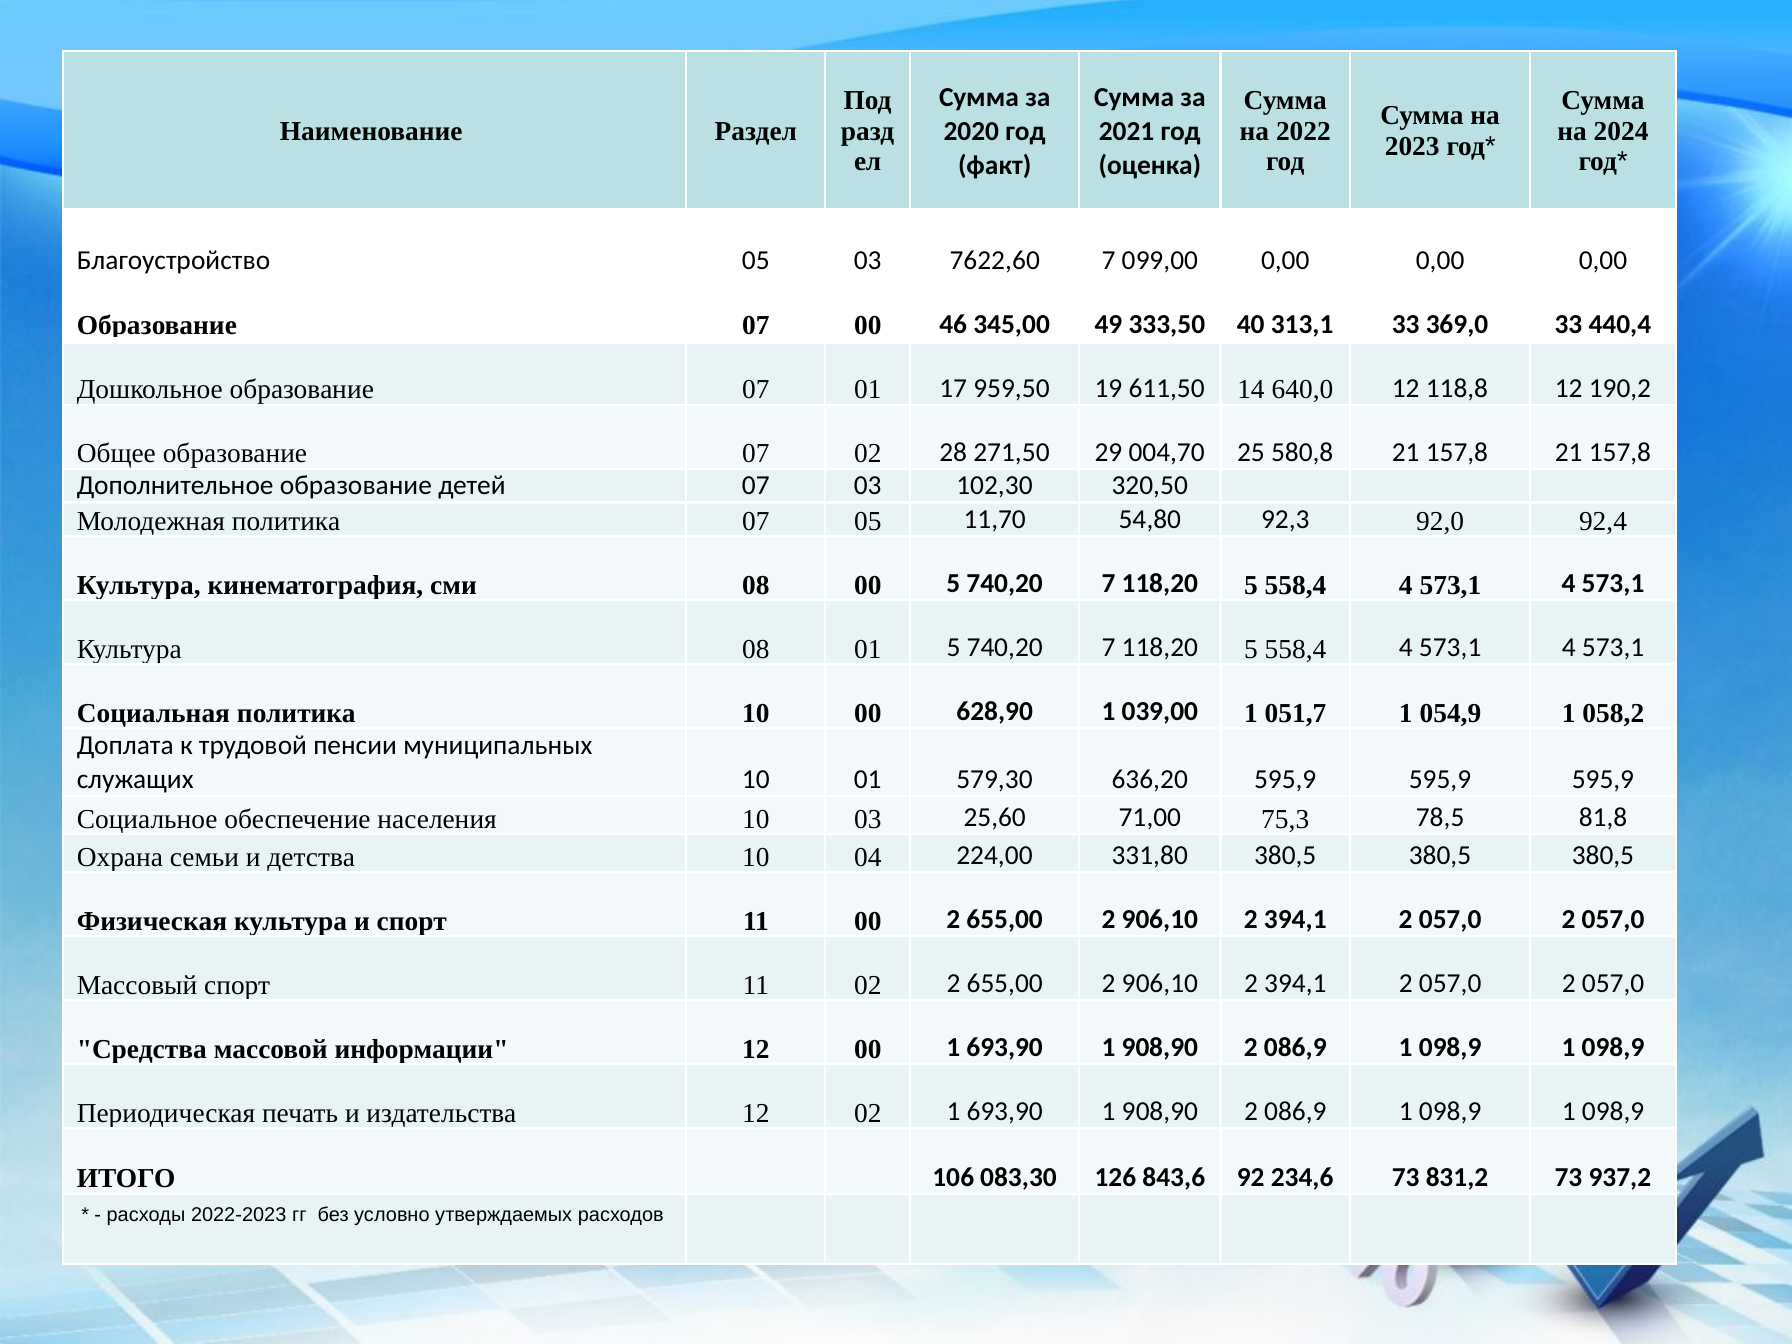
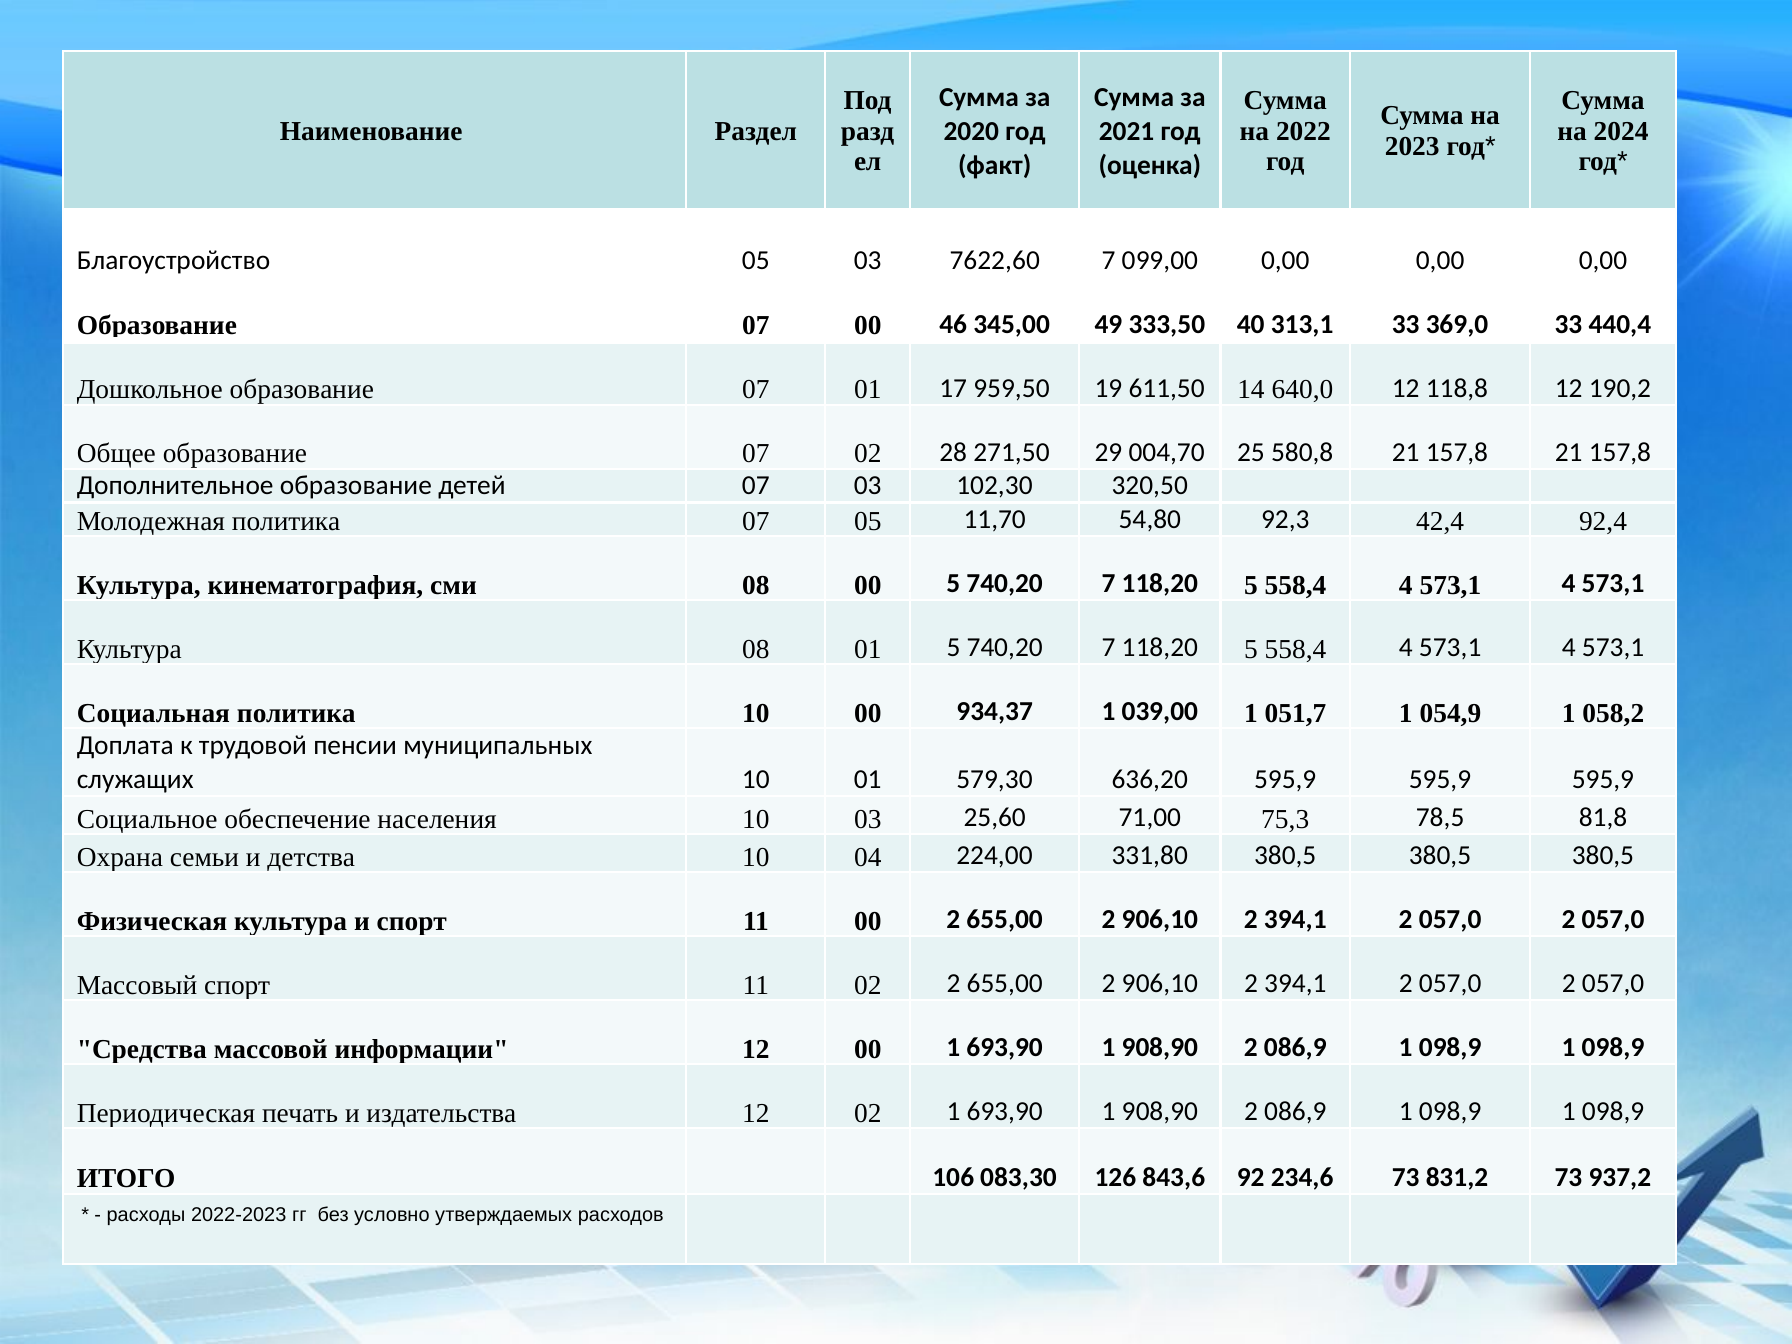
92,0: 92,0 -> 42,4 (1440, 521)
628,90: 628,90 -> 934,37 (995, 712)
